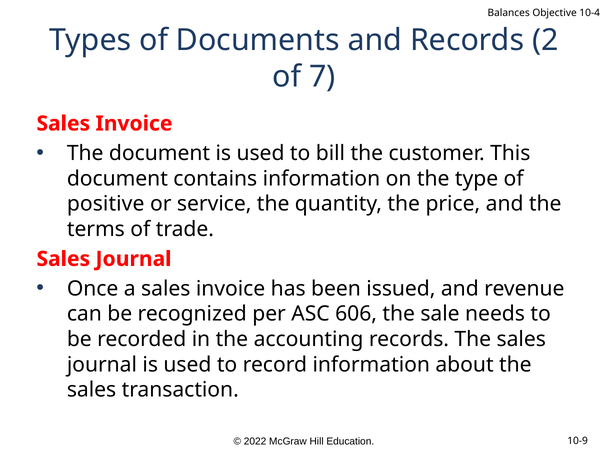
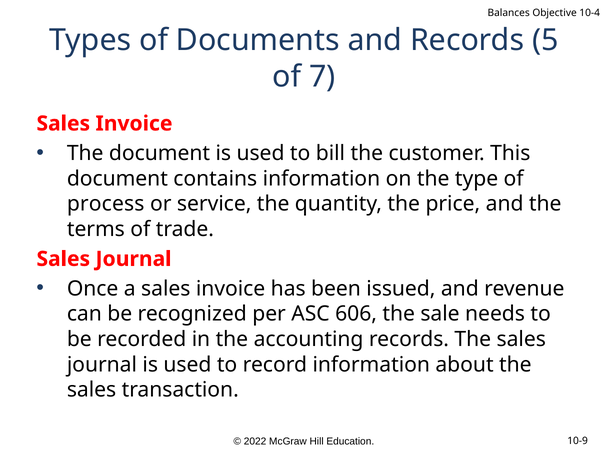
2: 2 -> 5 (545, 40)
positive: positive -> process (106, 204)
